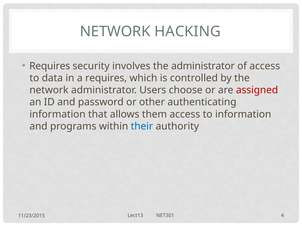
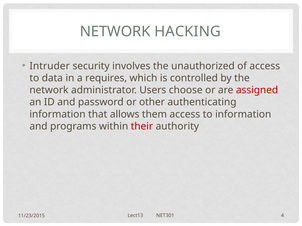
Requires: Requires -> Intruder (50, 66)
the administrator: administrator -> unauthorized (203, 66)
their colour: blue -> red (142, 127)
